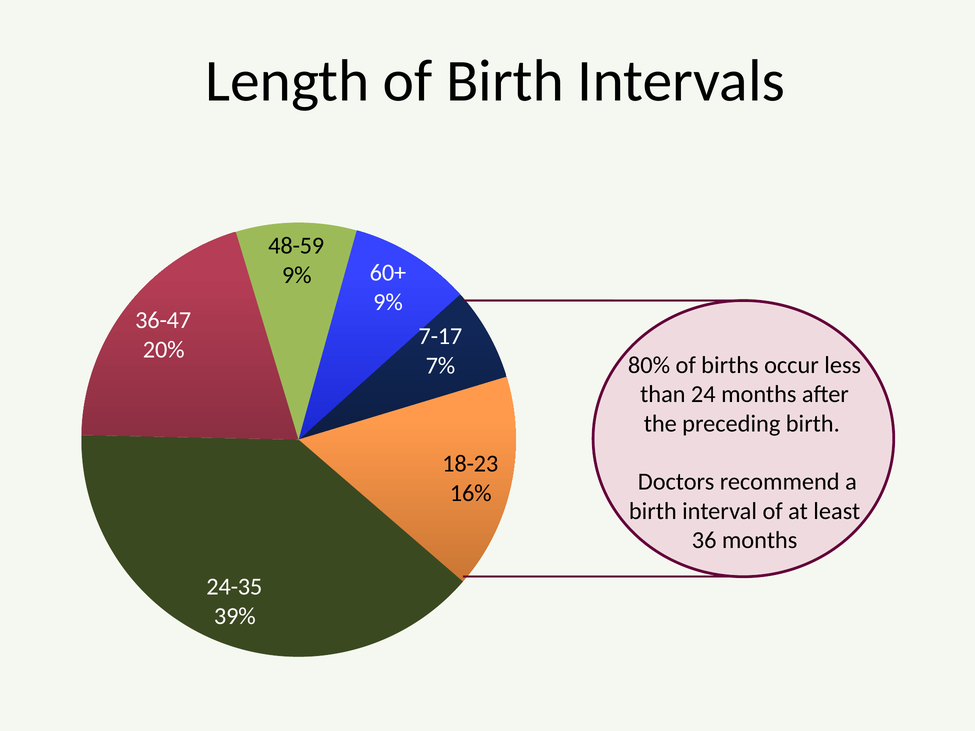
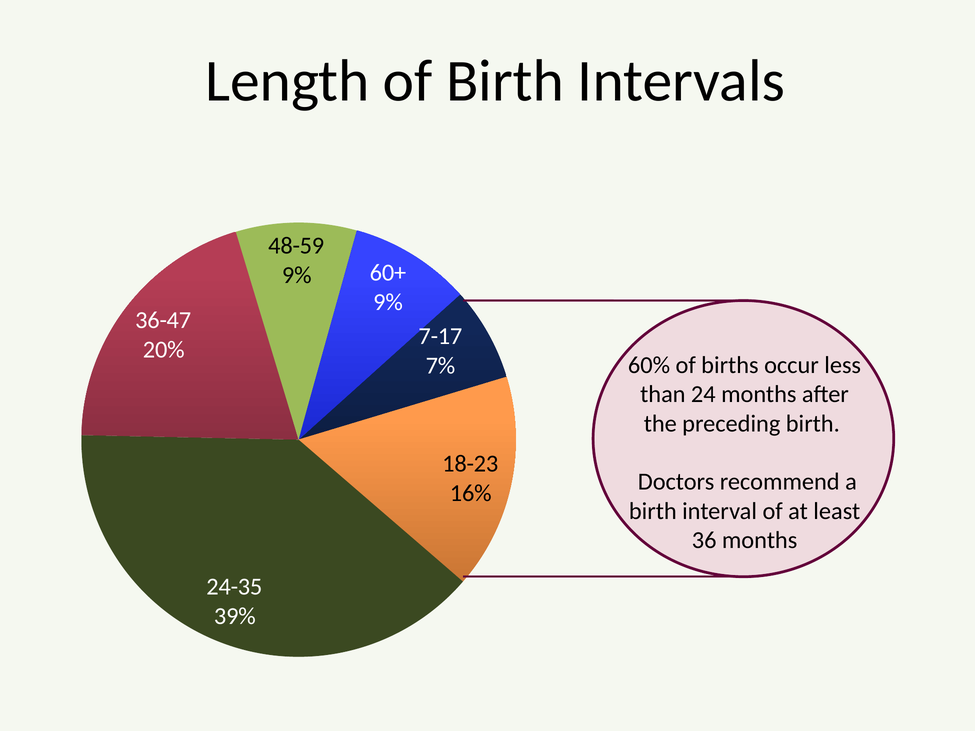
80%: 80% -> 60% (649, 365)
